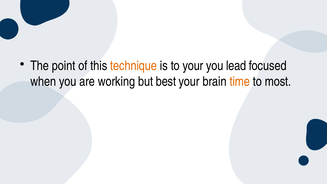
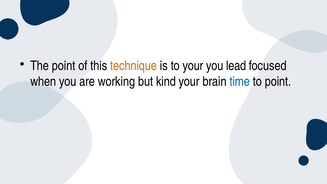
best: best -> kind (166, 81)
time colour: orange -> blue (240, 81)
to most: most -> point (278, 81)
